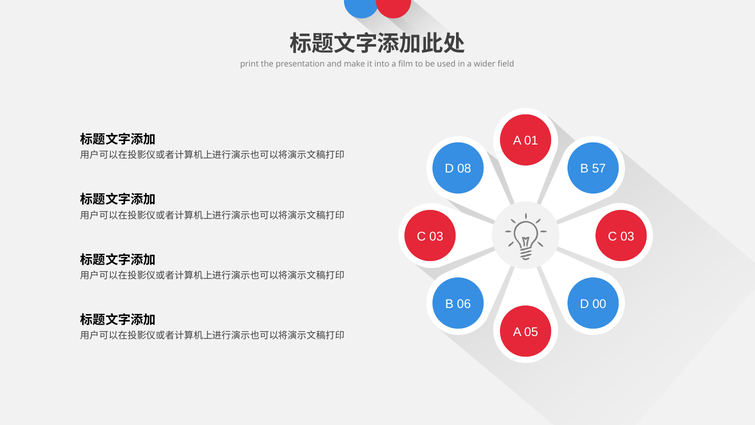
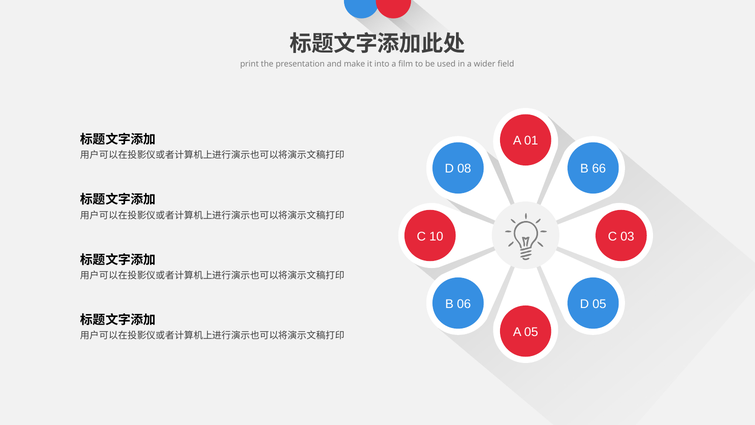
57: 57 -> 66 (599, 169)
03: 03 -> 10 (436, 236)
D 00: 00 -> 05 (599, 304)
